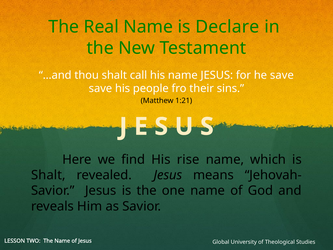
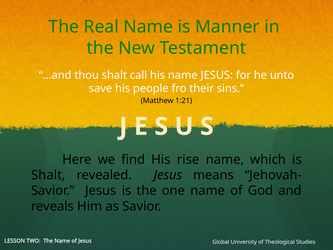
Declare: Declare -> Manner (227, 27)
he save: save -> unto (282, 75)
